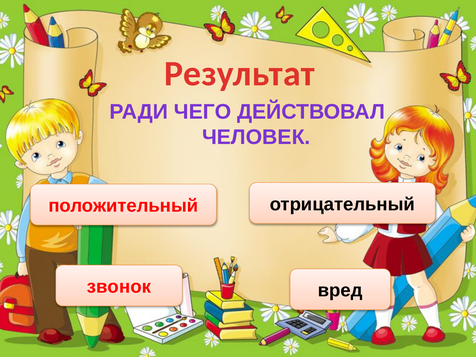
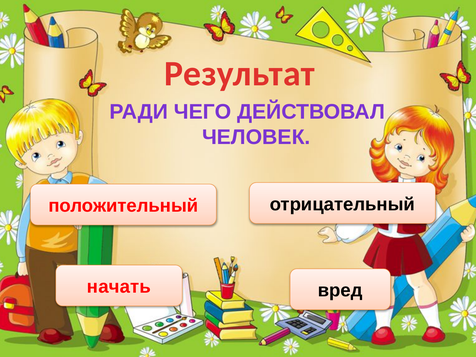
звонок: звонок -> начать (119, 287)
